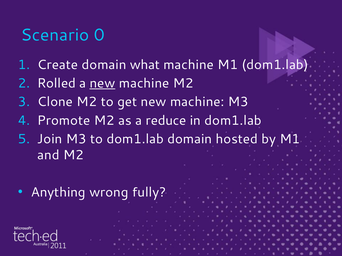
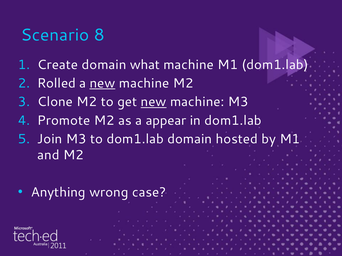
0: 0 -> 8 (99, 35)
new underline: none -> present (154, 102)
reduce: reduce -> appear (166, 121)
fully: fully -> case (149, 193)
